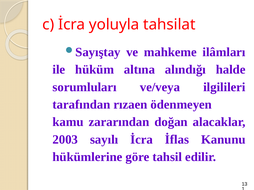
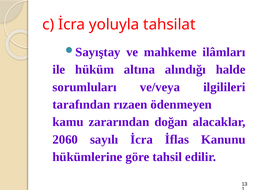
2003: 2003 -> 2060 (65, 140)
